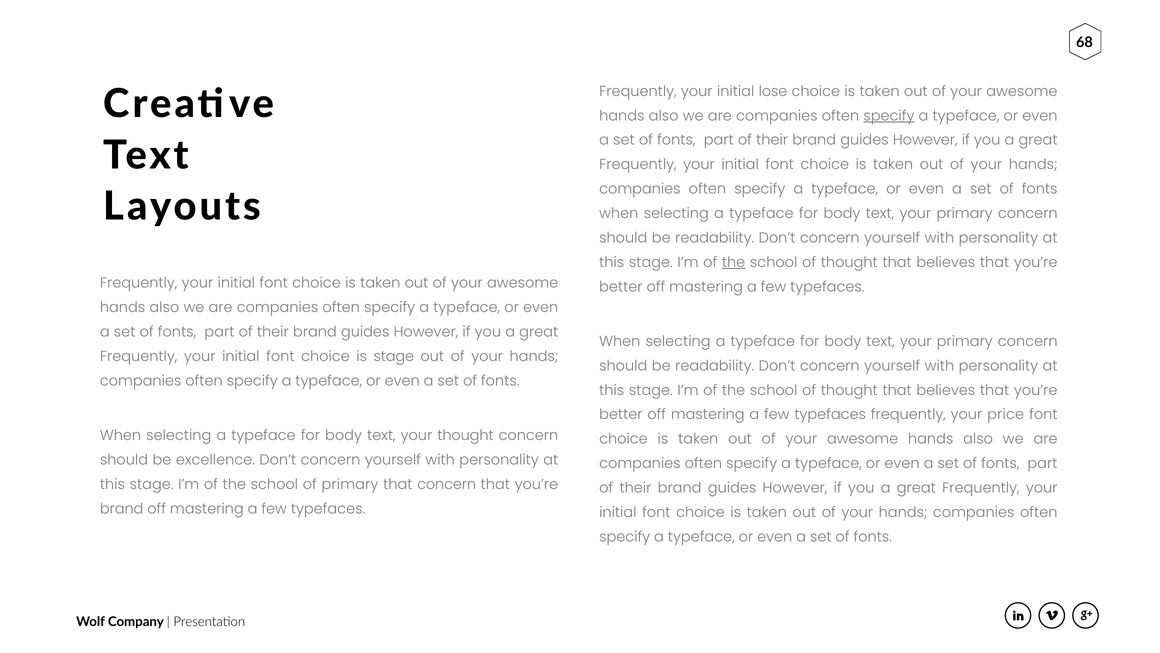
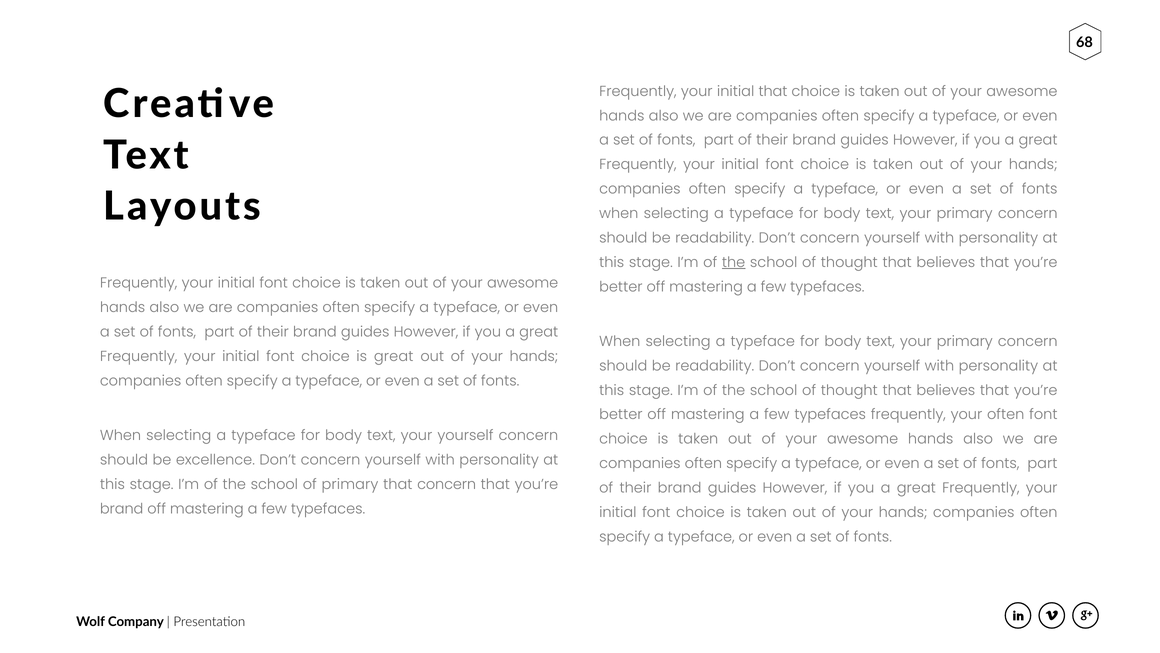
initial lose: lose -> that (773, 91)
specify underline: present -> none (889, 116)
is stage: stage -> great (394, 356)
your price: price -> often (1006, 414)
your thought: thought -> yourself (465, 435)
